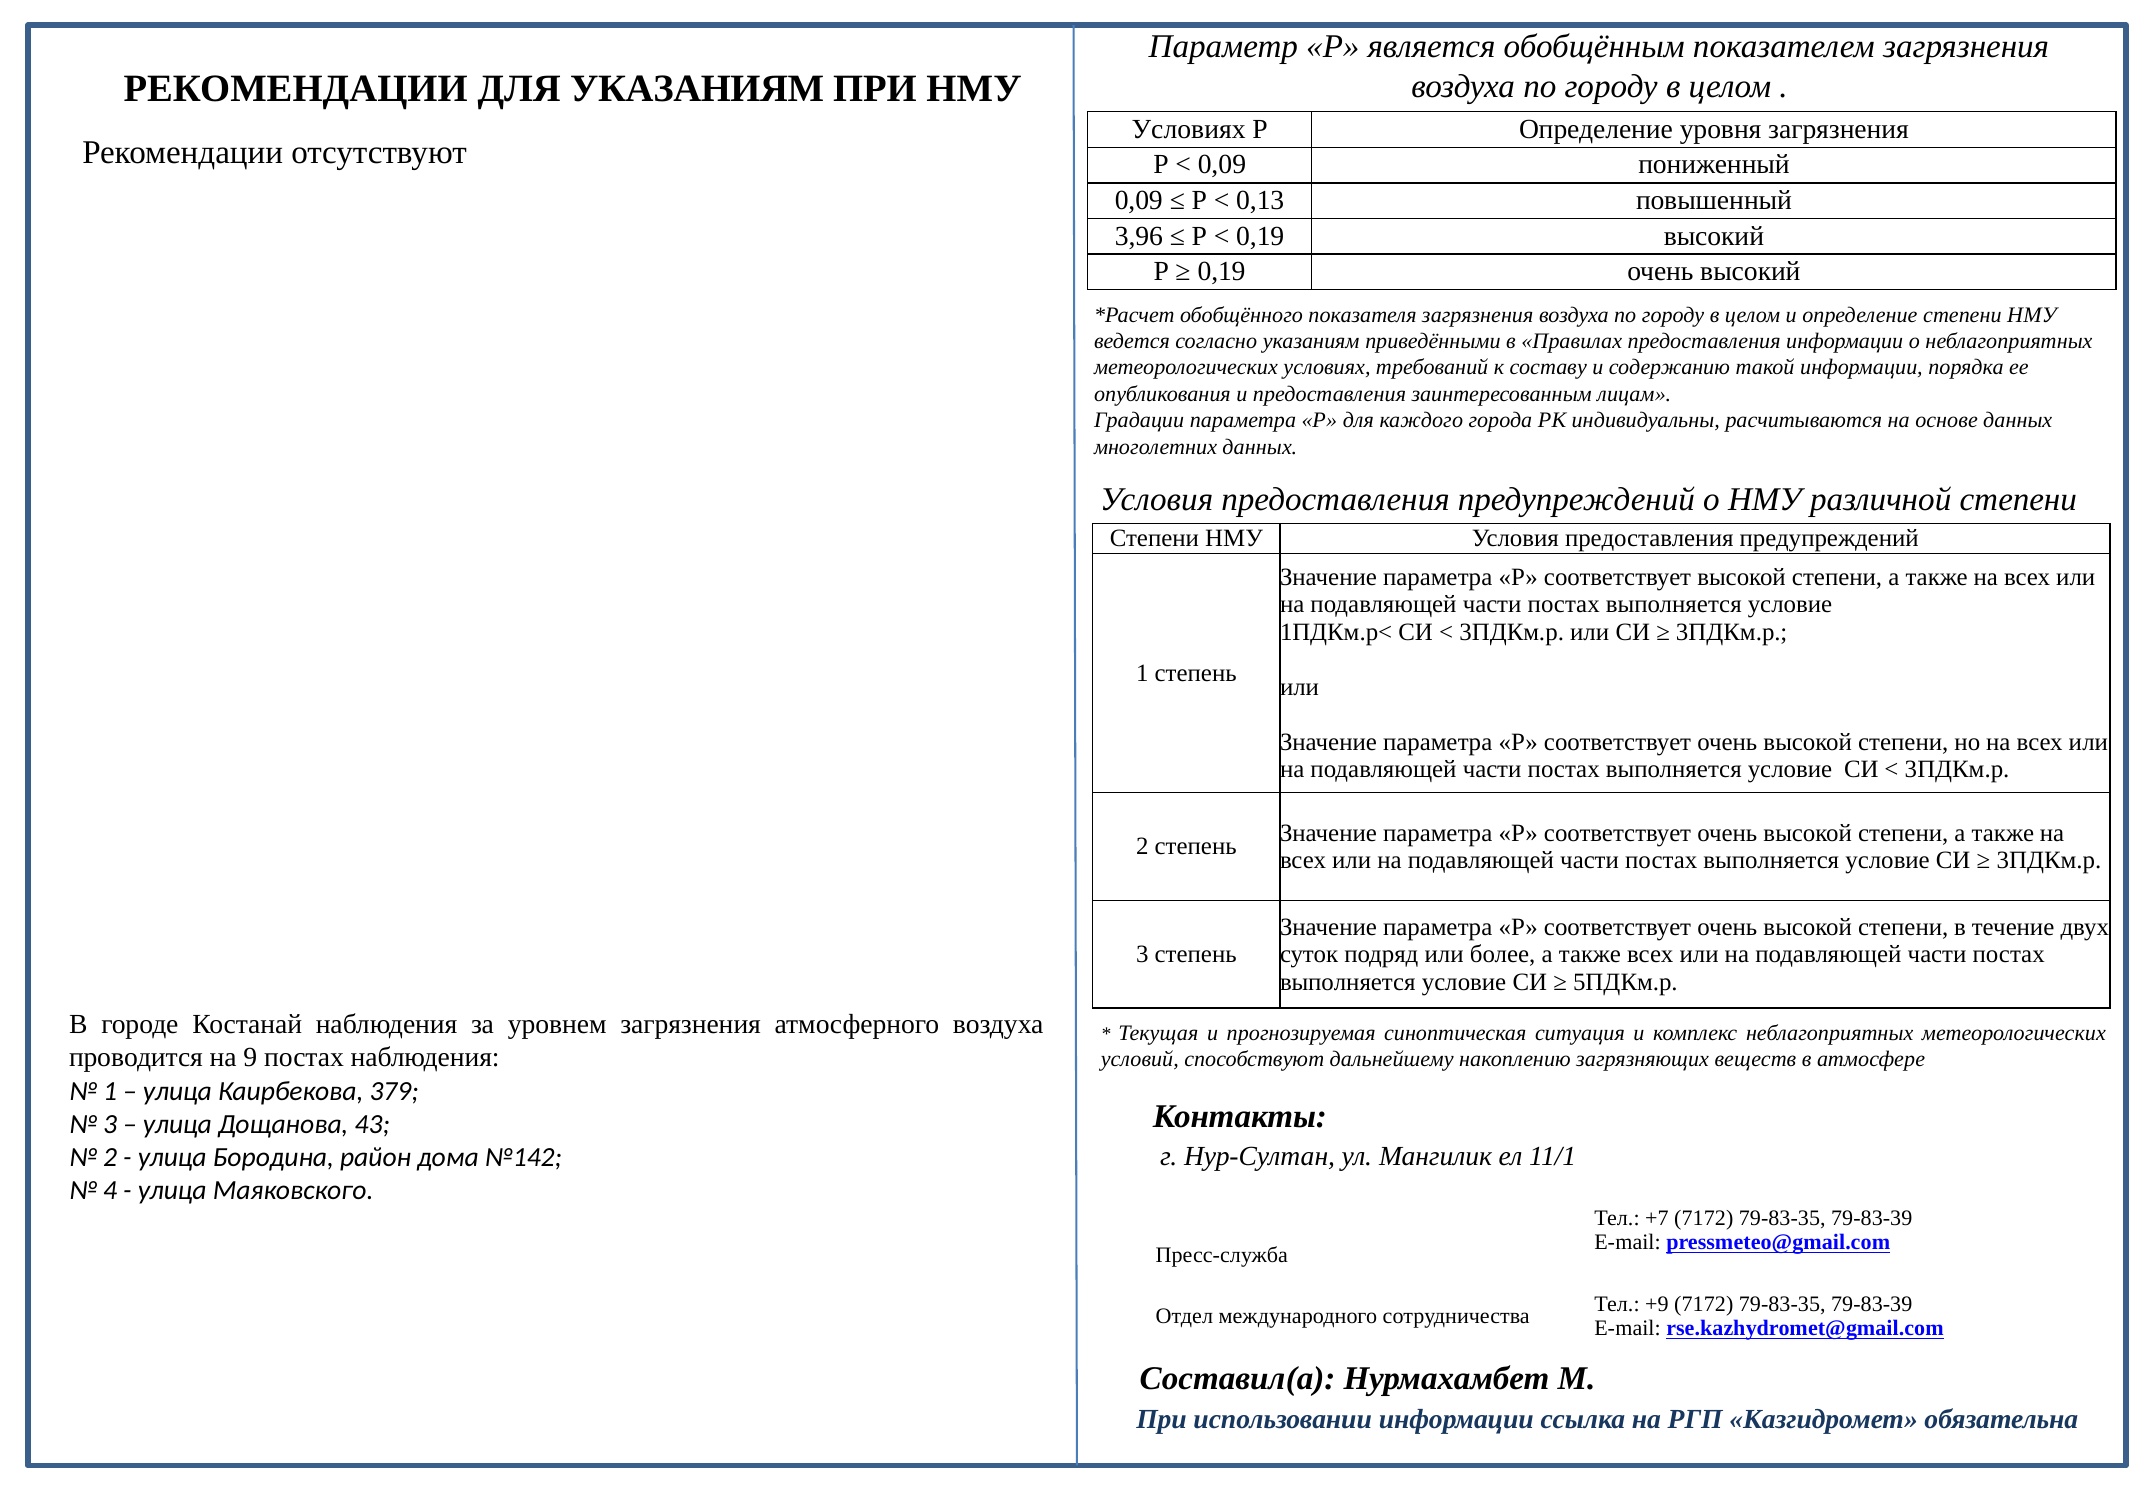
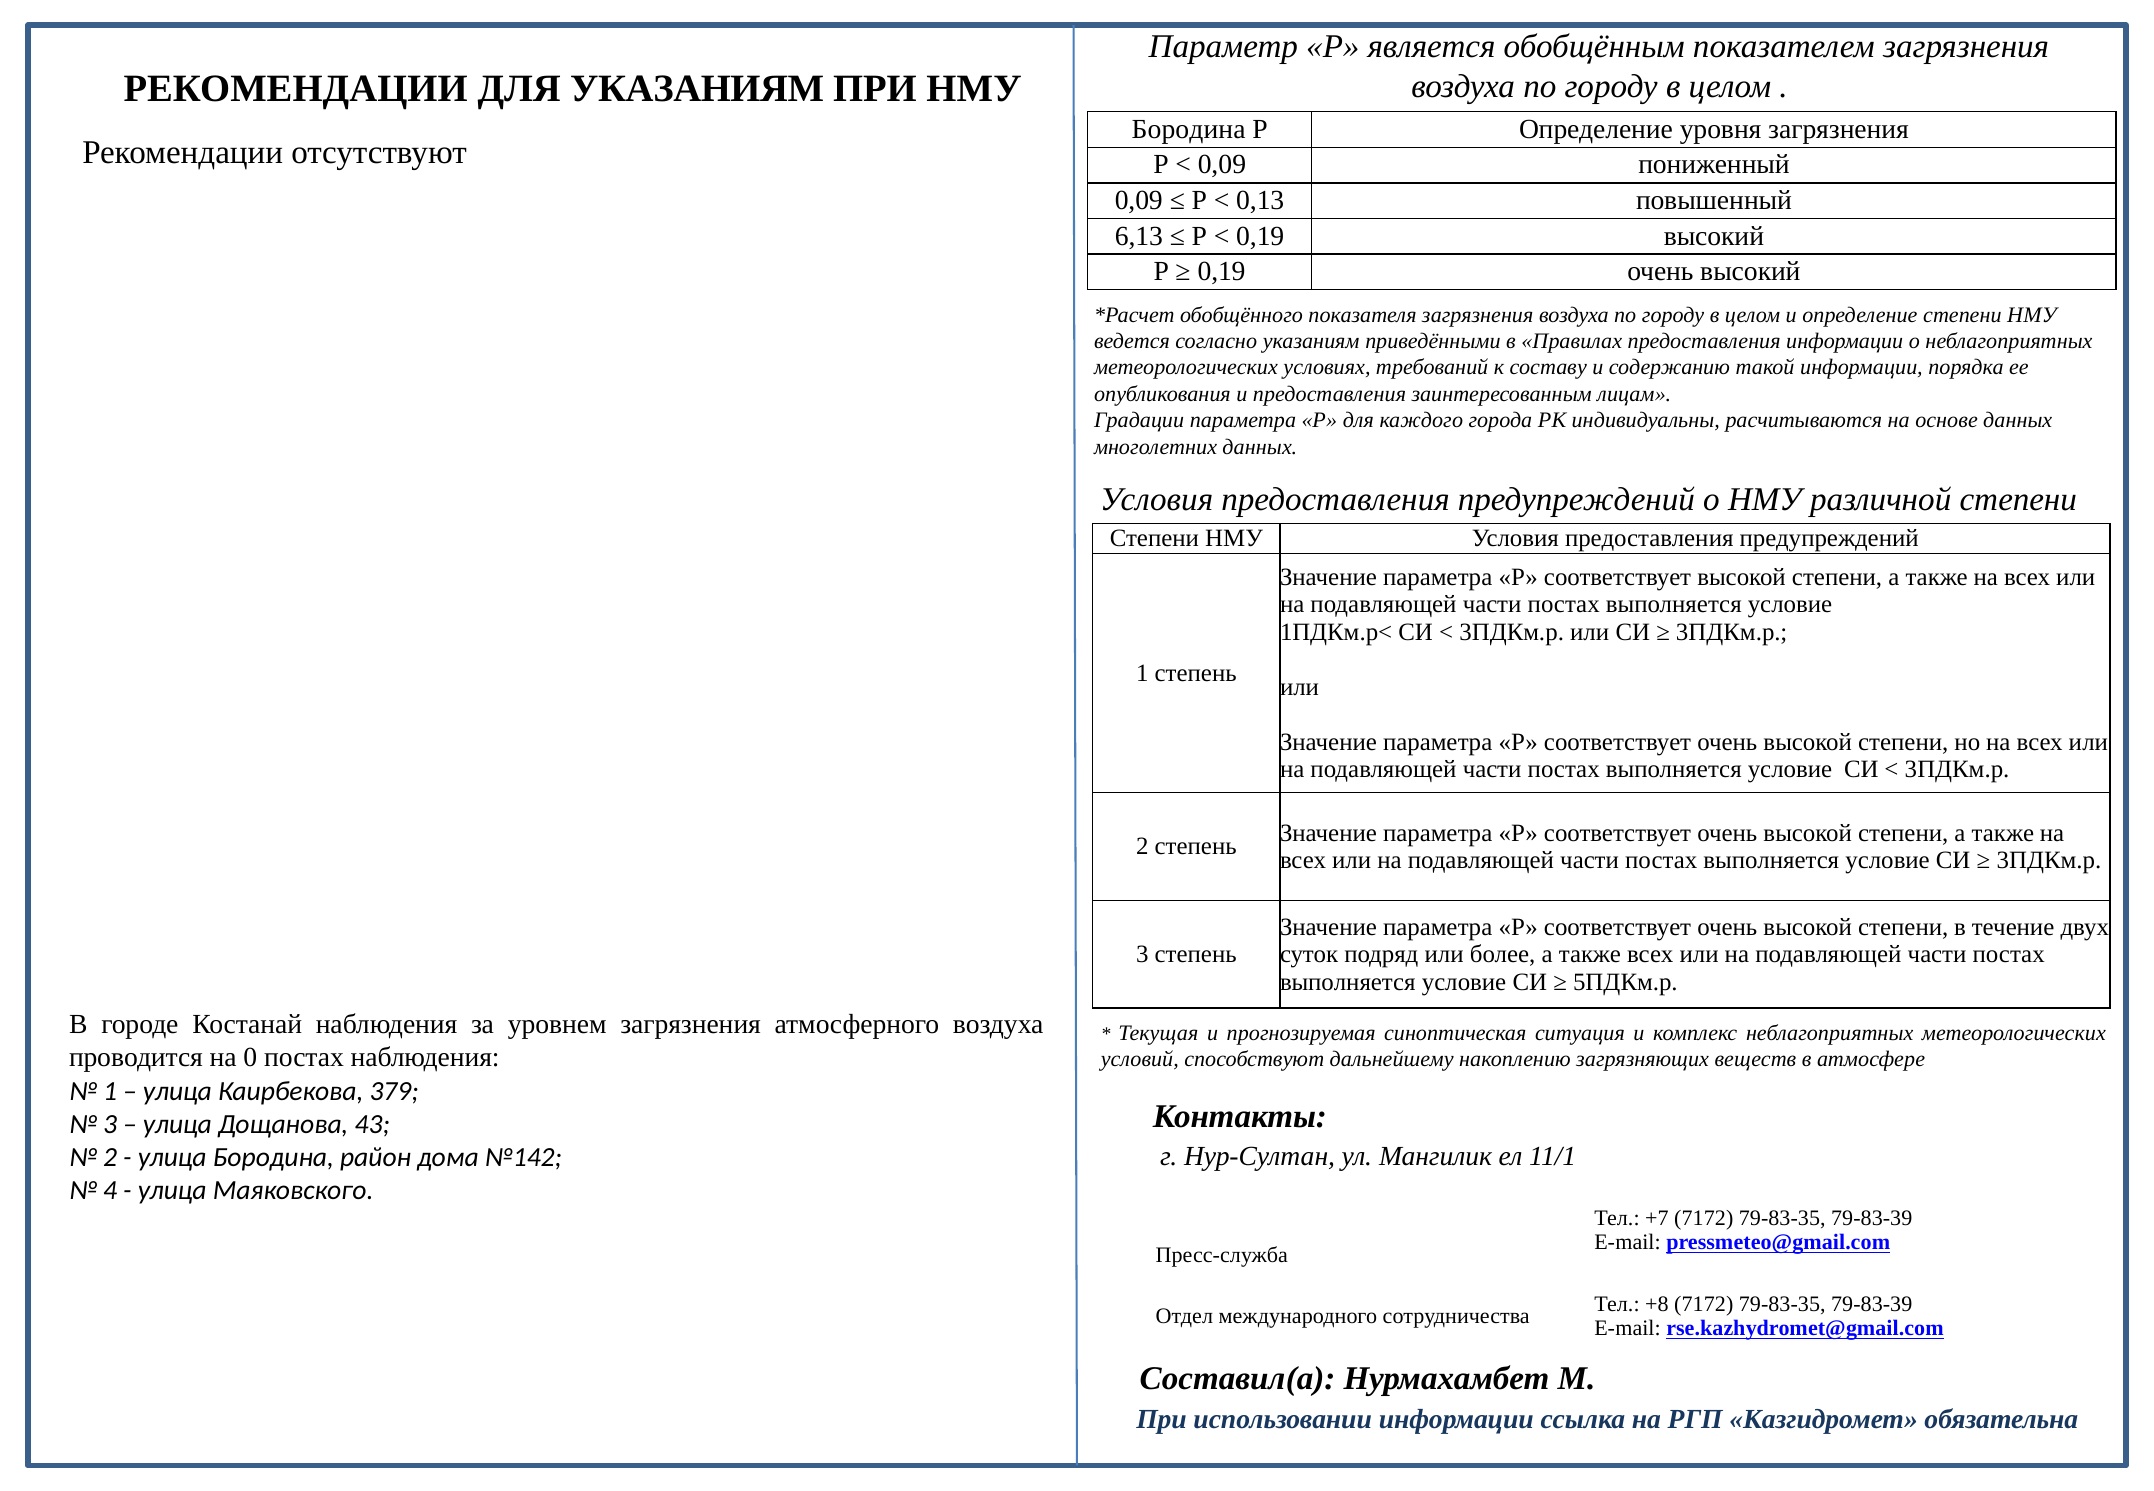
Условиях: Условиях -> Бородина (1189, 129)
3,96: 3,96 -> 6,13 (1139, 236)
9: 9 -> 0 (250, 1058)
+9: +9 -> +8 (1657, 1304)
